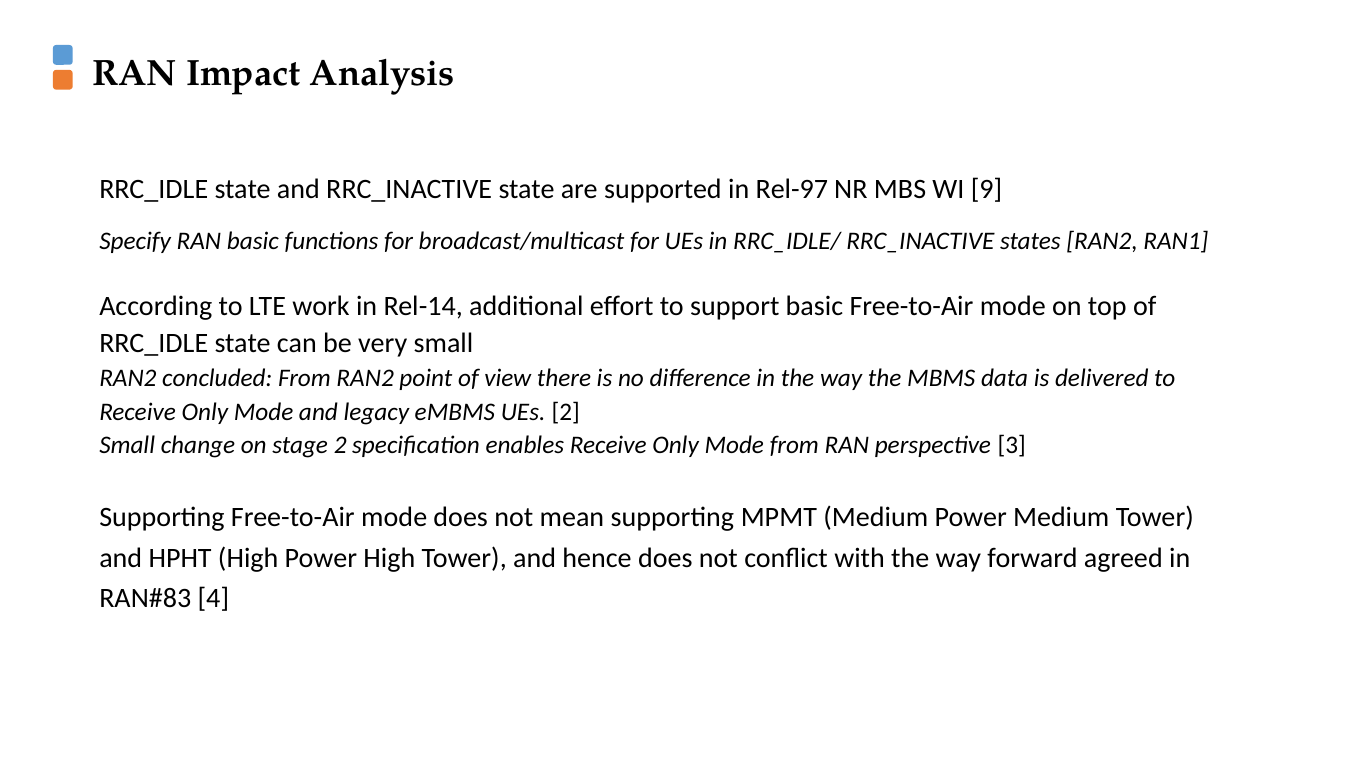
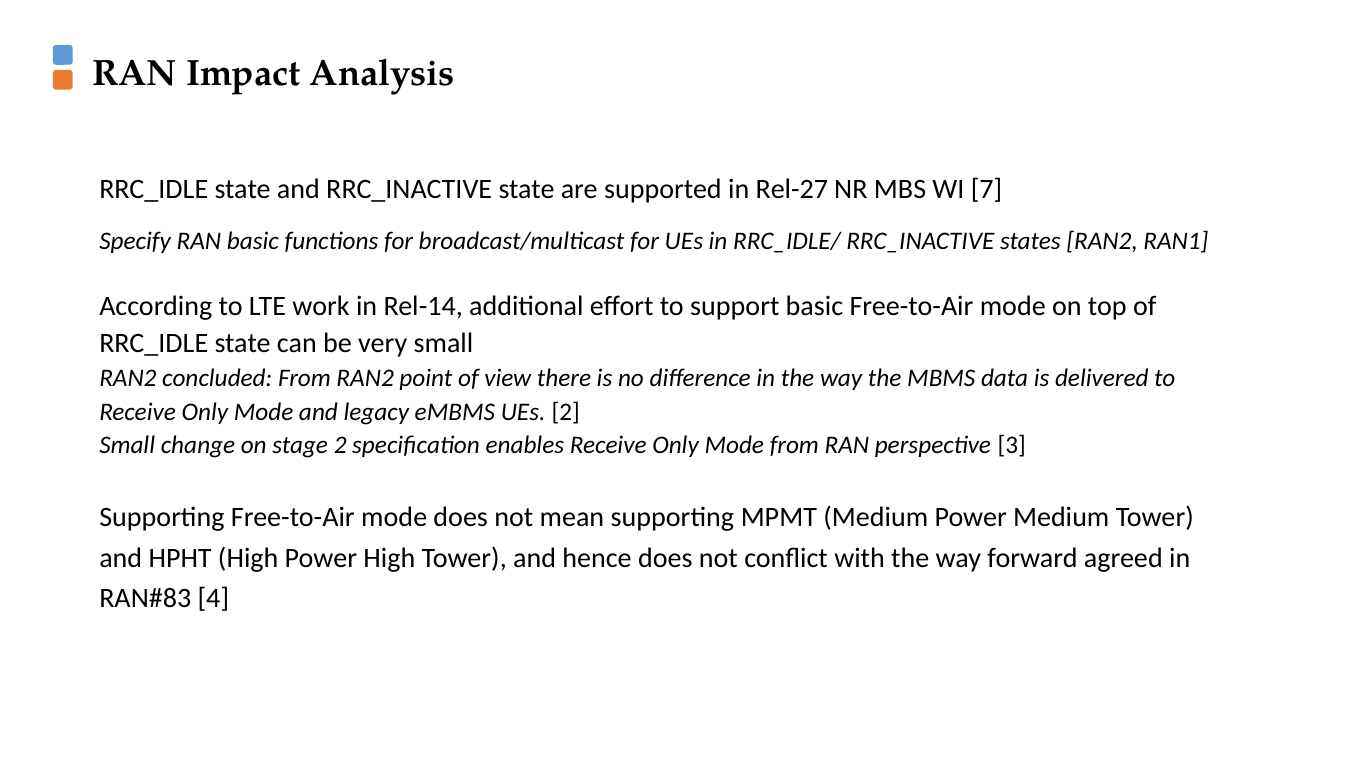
Rel-97: Rel-97 -> Rel-27 (792, 189)
9: 9 -> 7 (987, 189)
